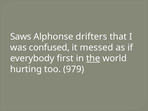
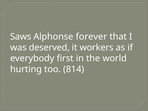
drifters: drifters -> forever (91, 37)
confused: confused -> deserved (49, 47)
messed: messed -> workers (97, 47)
the underline: present -> none (93, 58)
979: 979 -> 814 (74, 69)
